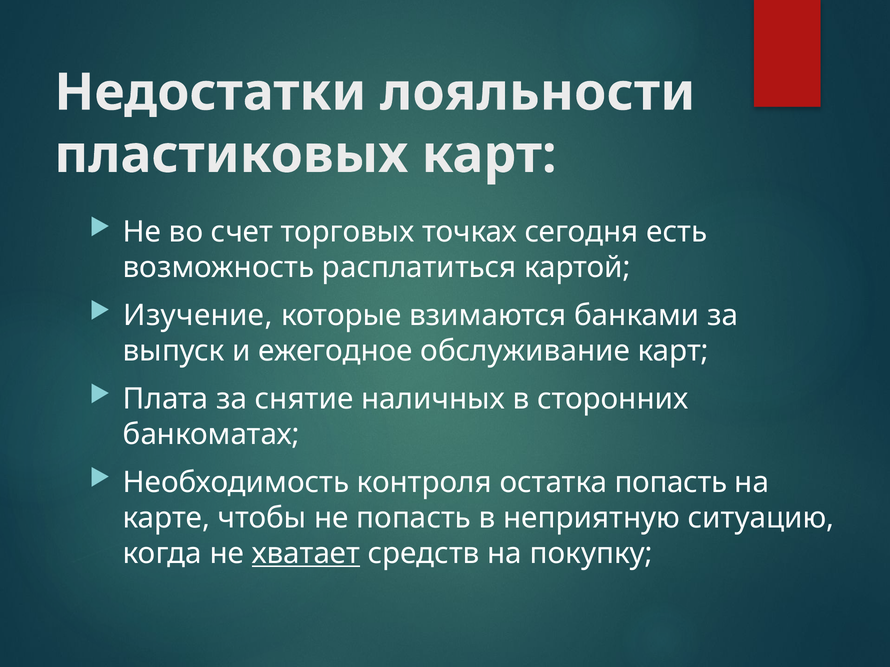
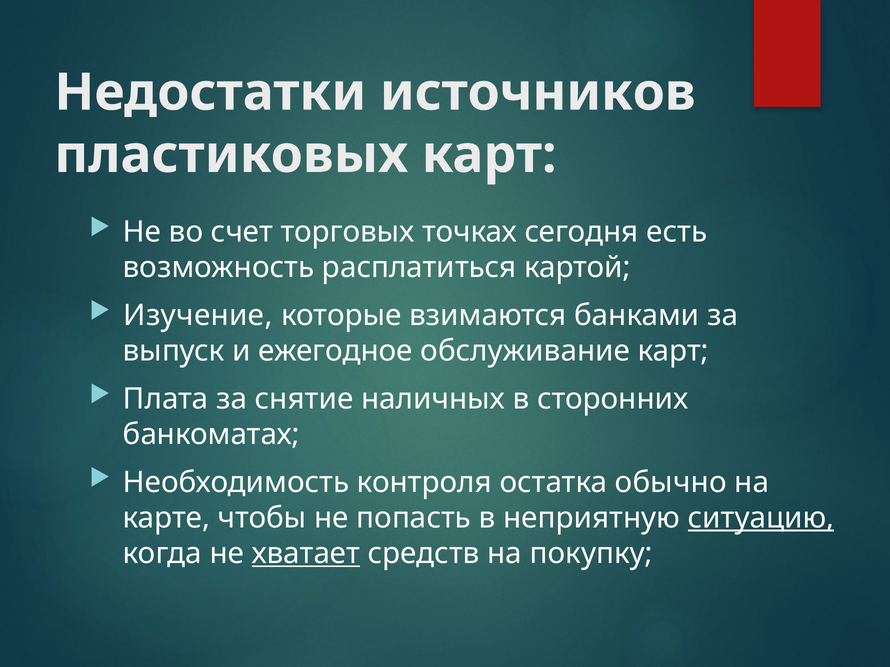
лояльности: лояльности -> источников (538, 93)
остатка попасть: попасть -> обычно (671, 483)
ситуацию underline: none -> present (761, 518)
